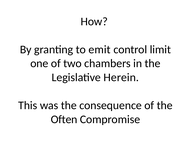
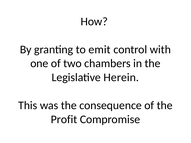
limit: limit -> with (160, 50)
Often: Often -> Profit (64, 120)
